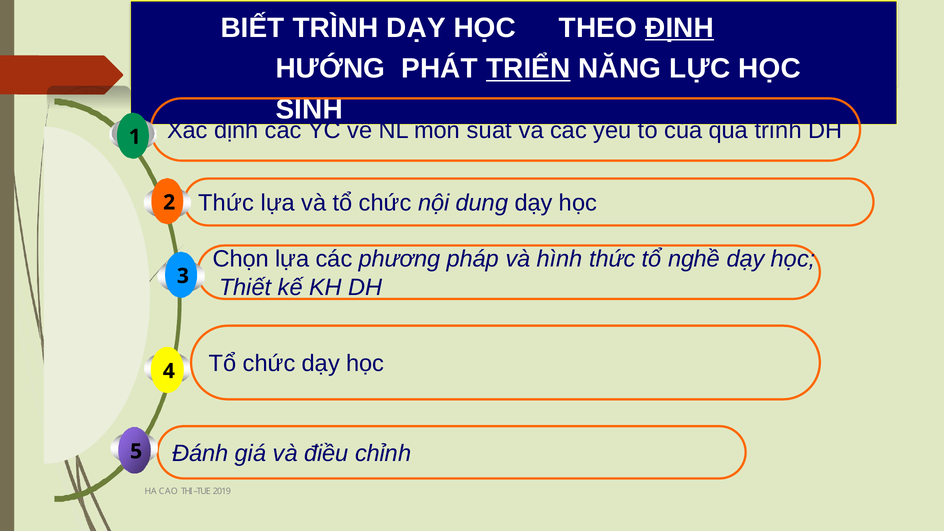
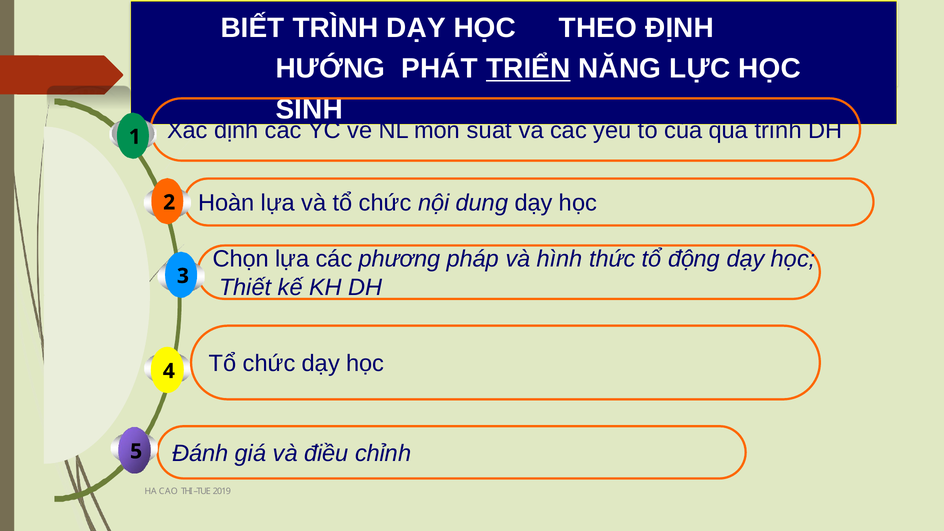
ĐỊNH underline: present -> none (680, 28)
Thức: Thức -> Hoàn (226, 203)
nghề: nghề -> động (694, 259)
